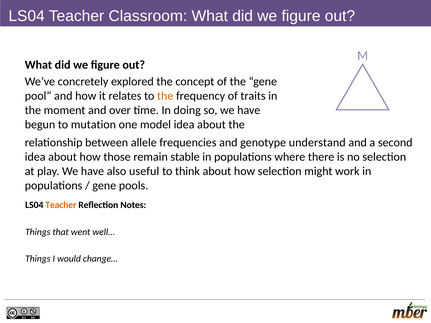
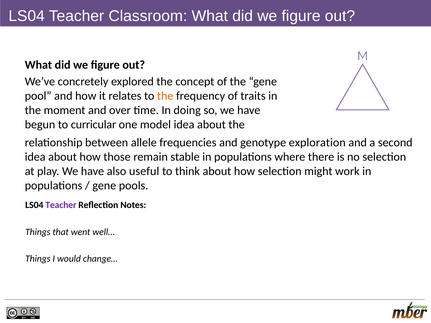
mutation: mutation -> curricular (94, 125)
understand: understand -> exploration (317, 143)
Teacher colour: orange -> purple (61, 205)
